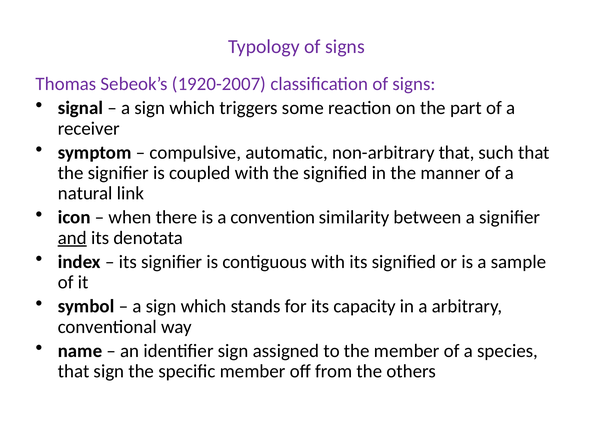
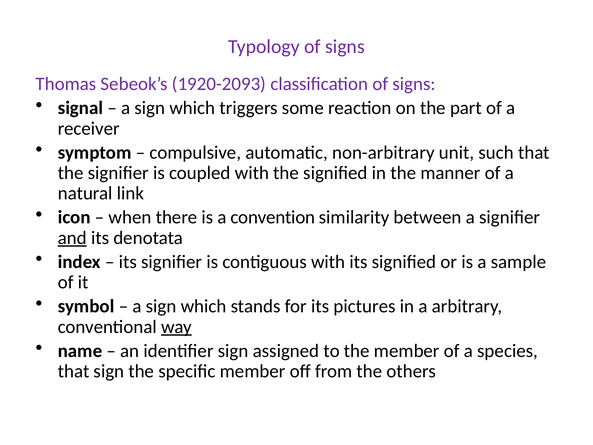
1920-2007: 1920-2007 -> 1920-2093 (219, 84)
non-arbitrary that: that -> unit (457, 152)
capacity: capacity -> pictures (364, 306)
way underline: none -> present (176, 327)
